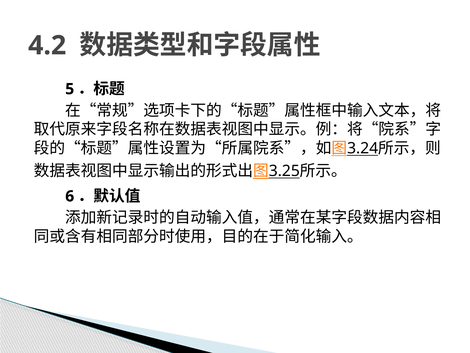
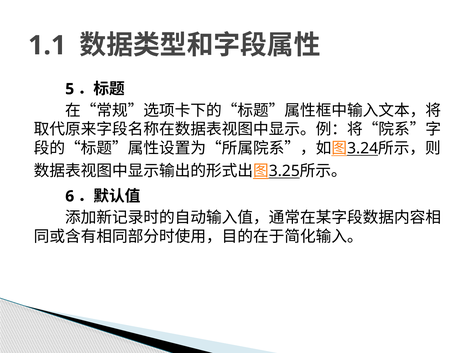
4.2: 4.2 -> 1.1 (47, 45)
